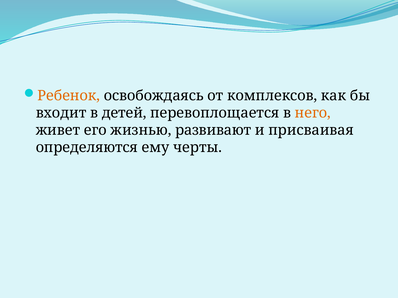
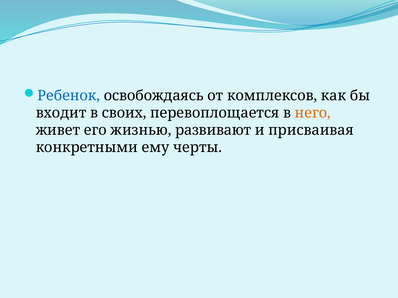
Ребенок colour: orange -> blue (69, 96)
детей: детей -> своих (124, 113)
определяются: определяются -> конкретными (87, 148)
